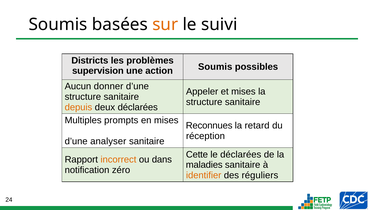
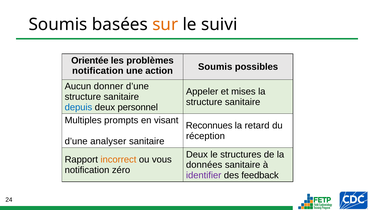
Districts: Districts -> Orientée (90, 61)
supervision: supervision -> notification (98, 71)
depuis colour: orange -> blue (78, 107)
deux déclarées: déclarées -> personnel (138, 107)
en mises: mises -> visant (166, 121)
Cette: Cette -> Deux (197, 155)
le déclarées: déclarées -> structures (241, 155)
dans: dans -> vous (162, 160)
maladies: maladies -> données (204, 165)
identifier colour: orange -> purple (204, 176)
réguliers: réguliers -> feedback (260, 176)
